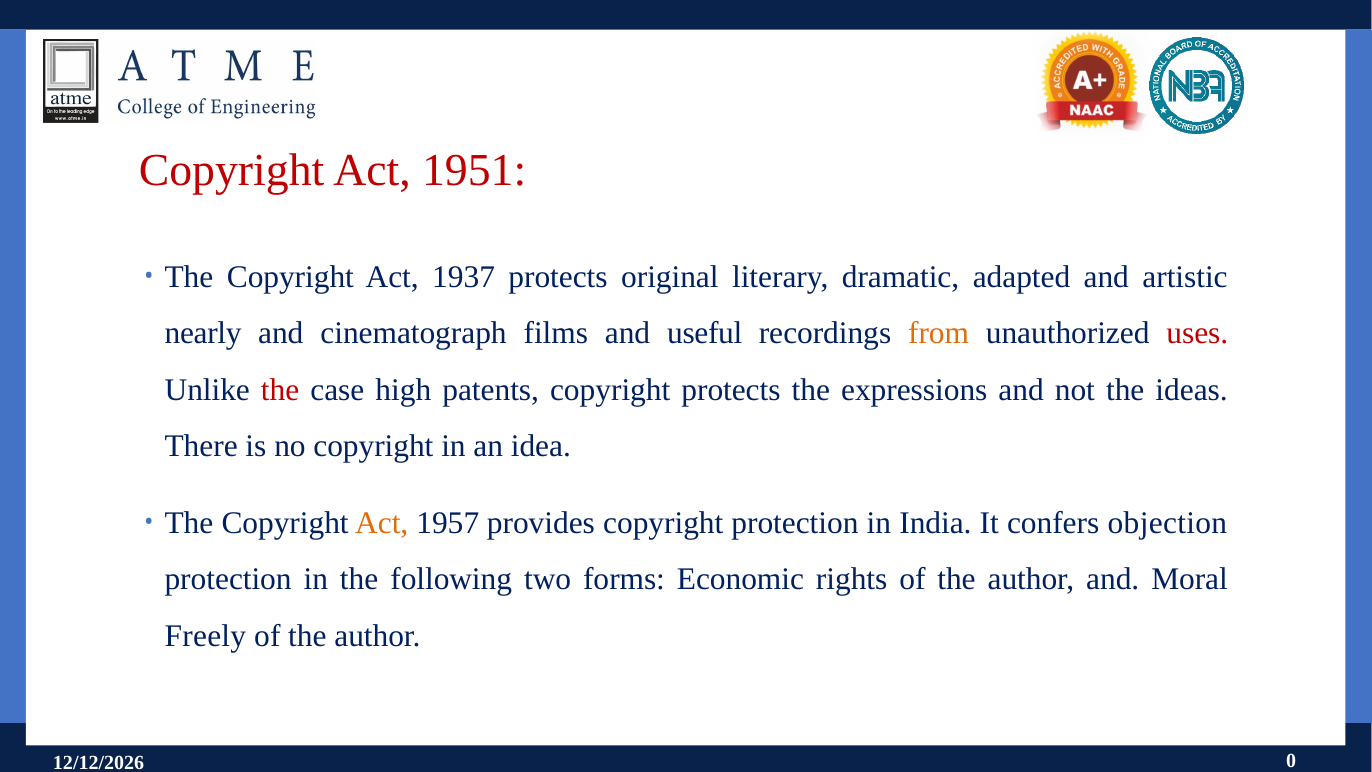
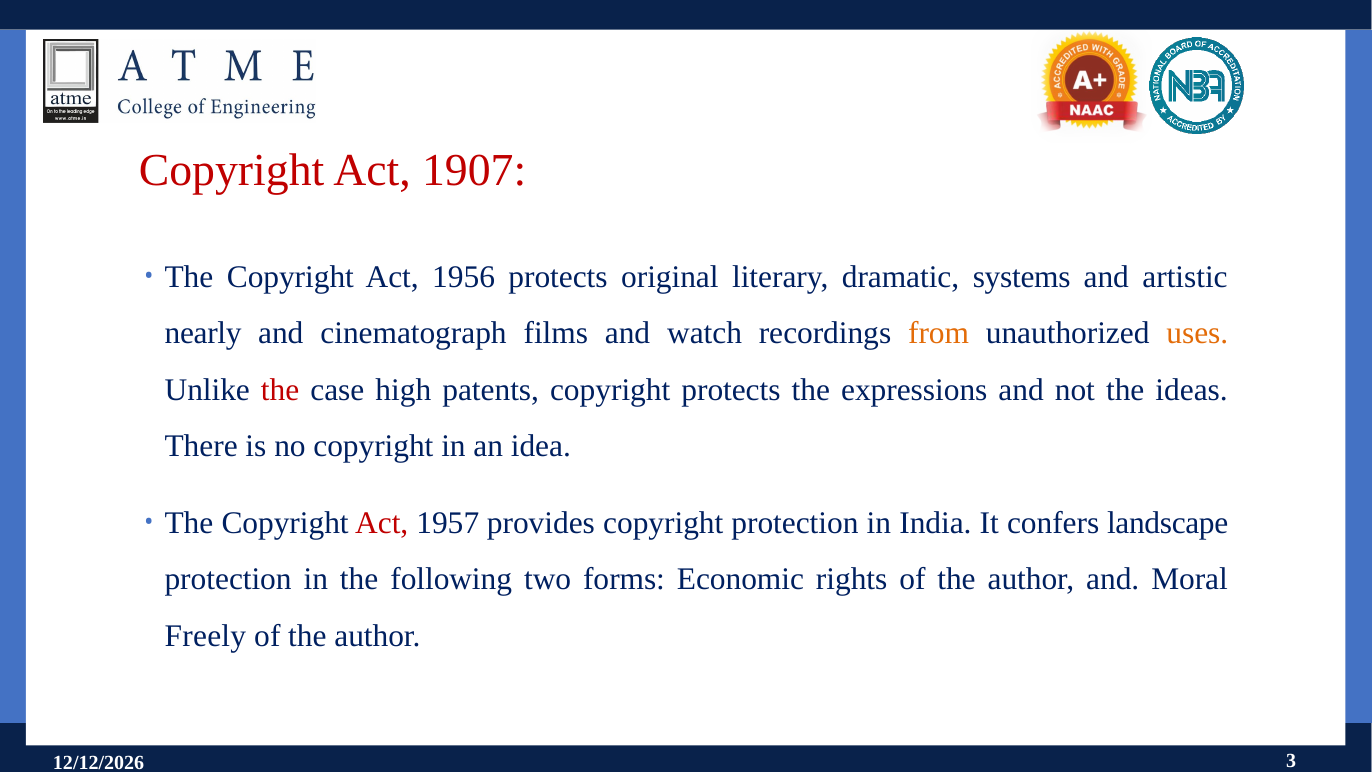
1951: 1951 -> 1907 (474, 171)
1937: 1937 -> 1956 (464, 277)
adapted: adapted -> systems (1022, 277)
useful: useful -> watch (705, 333)
uses colour: red -> orange (1197, 333)
Act colour: orange -> red (382, 523)
objection: objection -> landscape (1168, 523)
0: 0 -> 3 (1291, 760)
